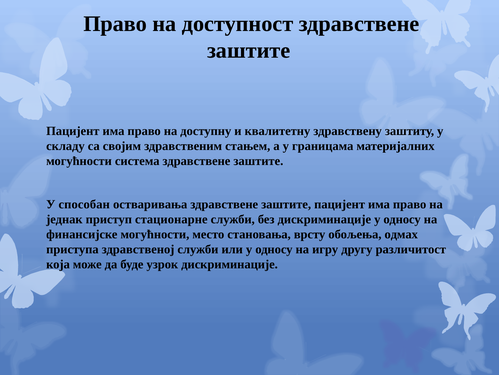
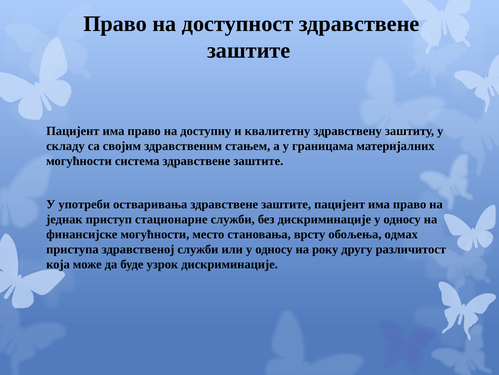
способан: способан -> употреби (84, 204)
игру: игру -> року (325, 249)
